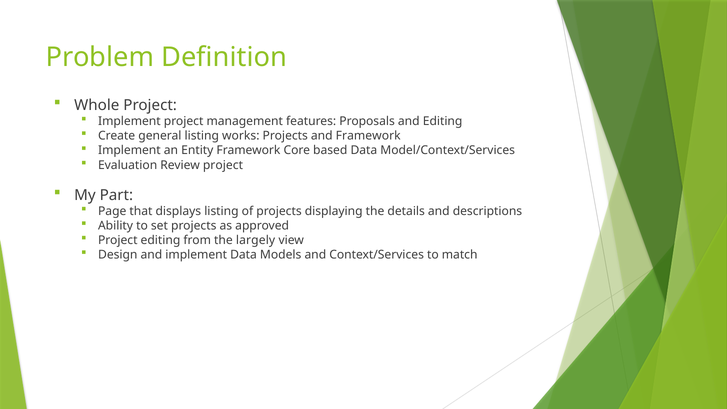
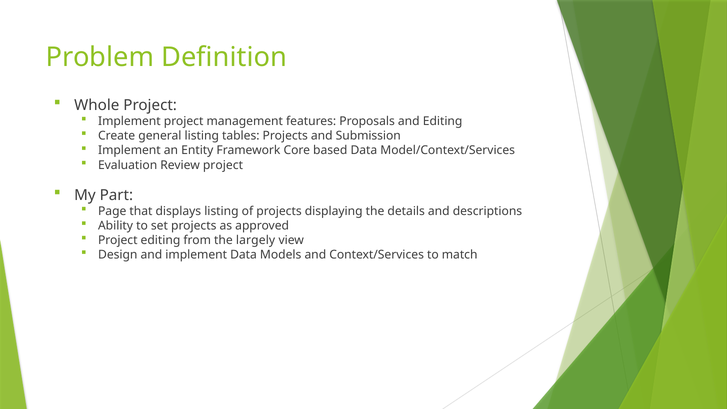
works: works -> tables (241, 136)
and Framework: Framework -> Submission (368, 136)
